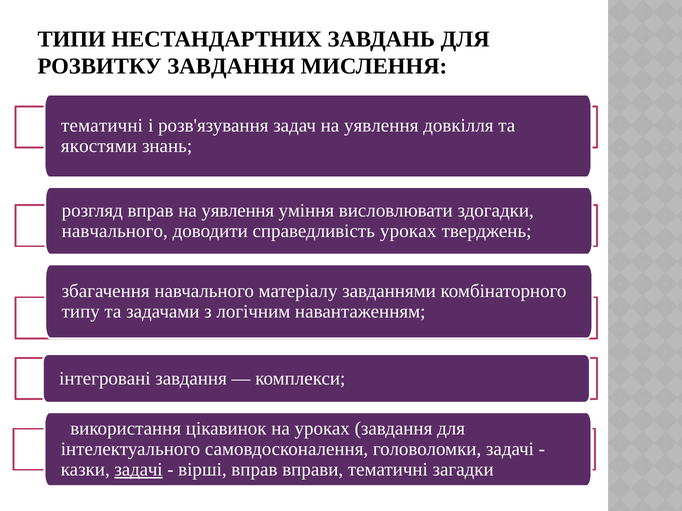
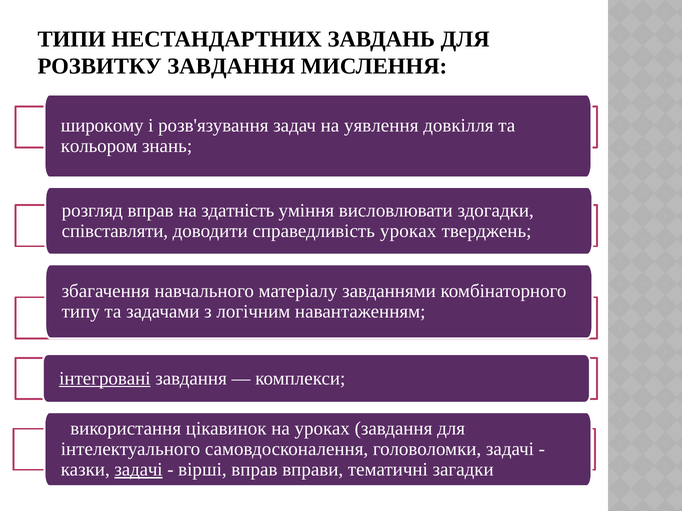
тематичні: тематичні -> широкому (102, 126)
якостями: якостями -> кольором (99, 146)
вправ на уявлення: уявлення -> здатність (238, 211)
навчального: навчального -> співставляти (115, 231)
інтегровані underline: none -> present (105, 379)
